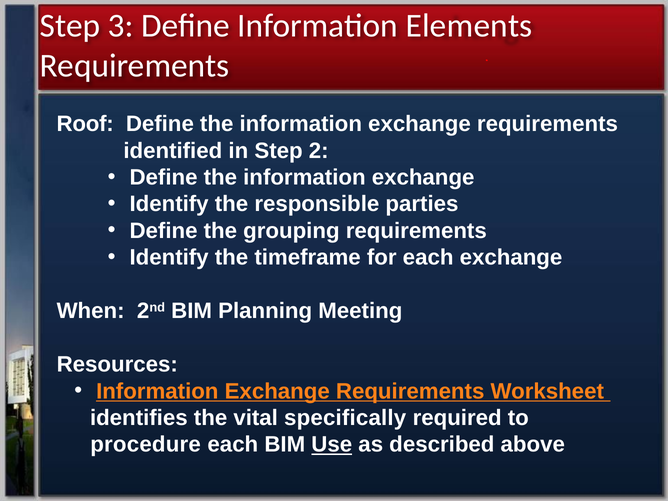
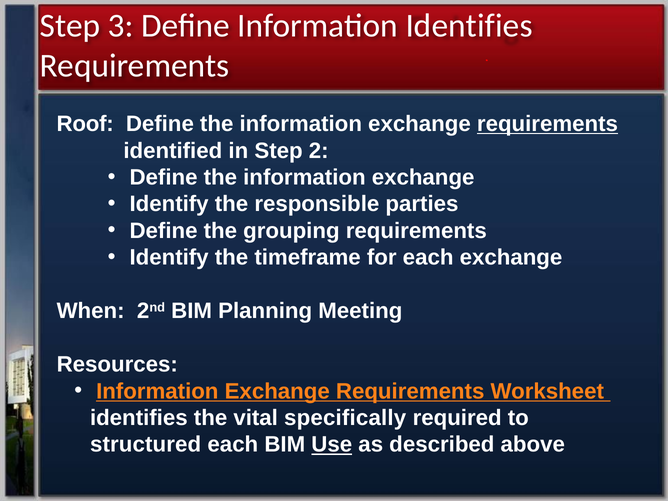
Information Elements: Elements -> Identifies (469, 26)
requirements underline: none -> present (547, 124)
procedure: procedure -> structured (146, 445)
